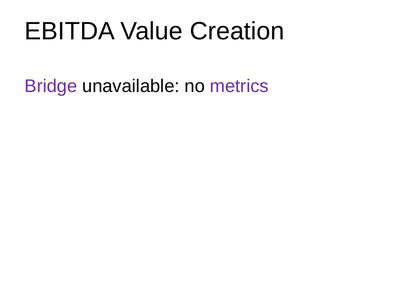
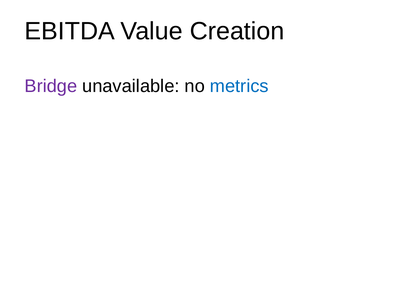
metrics colour: purple -> blue (239, 86)
